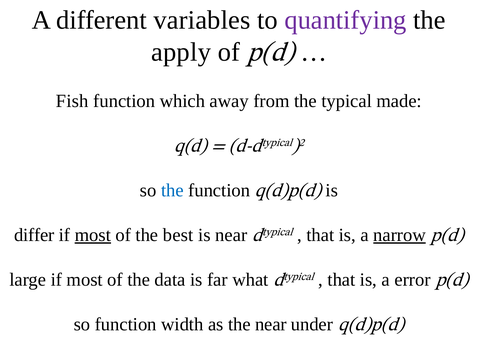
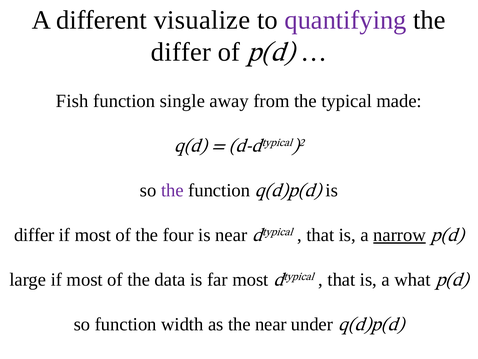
variables: variables -> visualize (202, 20)
apply: apply -> differ (181, 52)
which: which -> single (182, 101)
the colour: blue -> purple (172, 190)
most underline: present -> none (93, 235)
best: best -> four (178, 235)
far what: what -> most (250, 279)
error: error -> what (412, 279)
